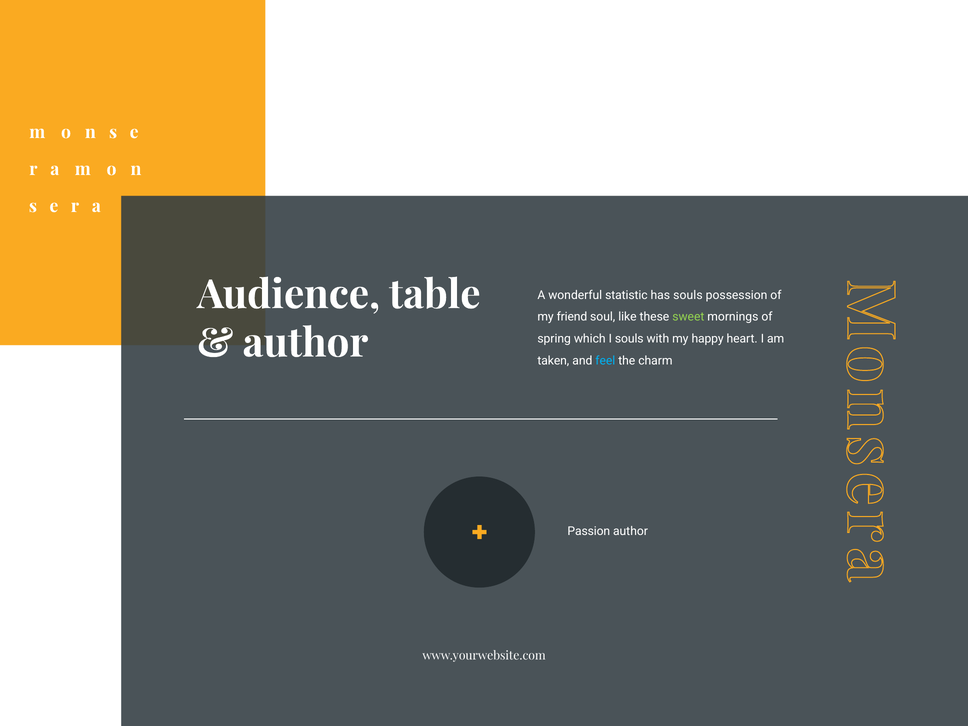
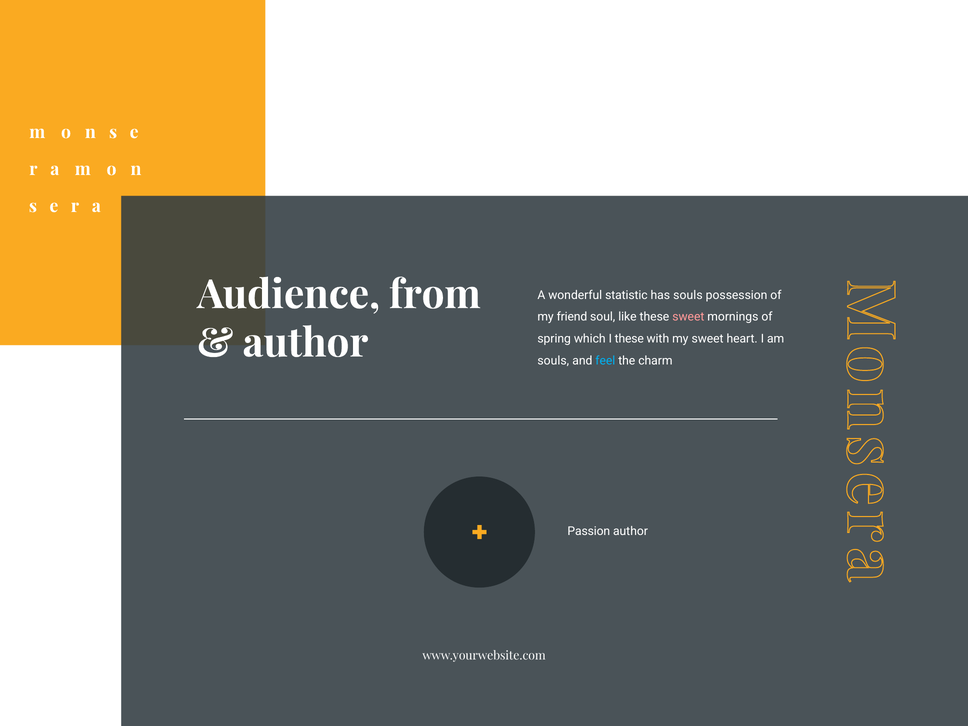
table: table -> from (435, 295)
sweet colour: light green -> pink (688, 317)
I souls: souls -> these (629, 339)
my happy: happy -> sweet (708, 339)
taken: taken -> souls (553, 361)
